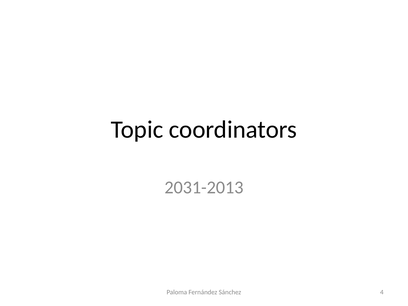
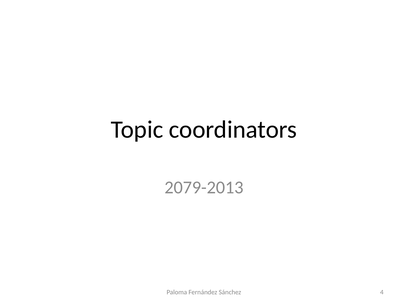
2031-2013: 2031-2013 -> 2079-2013 (204, 188)
